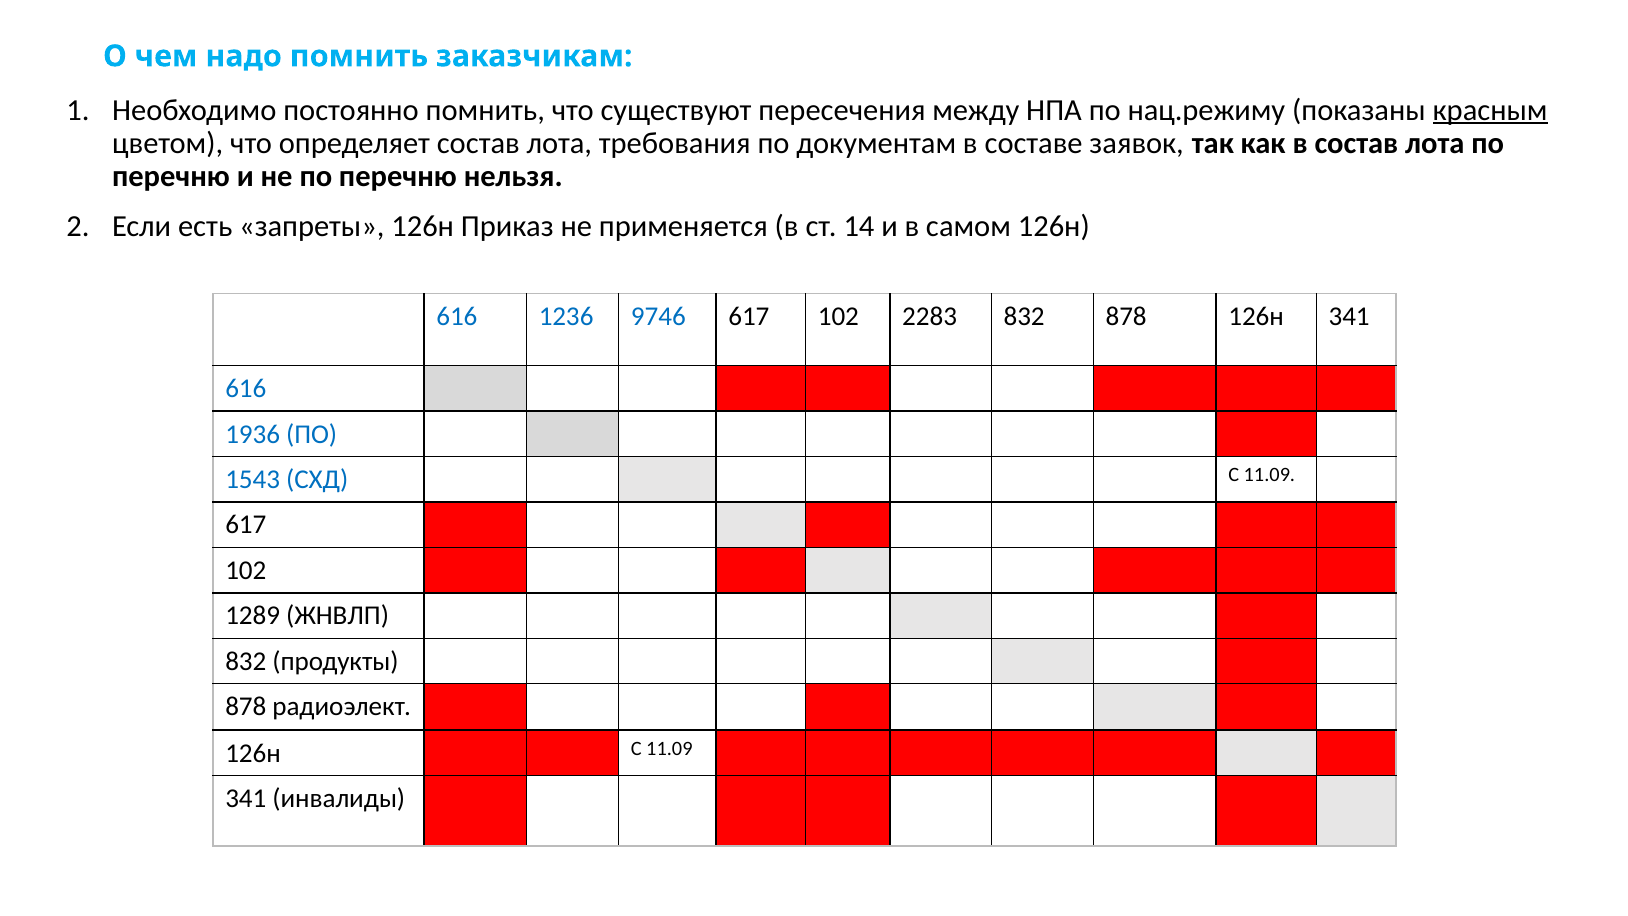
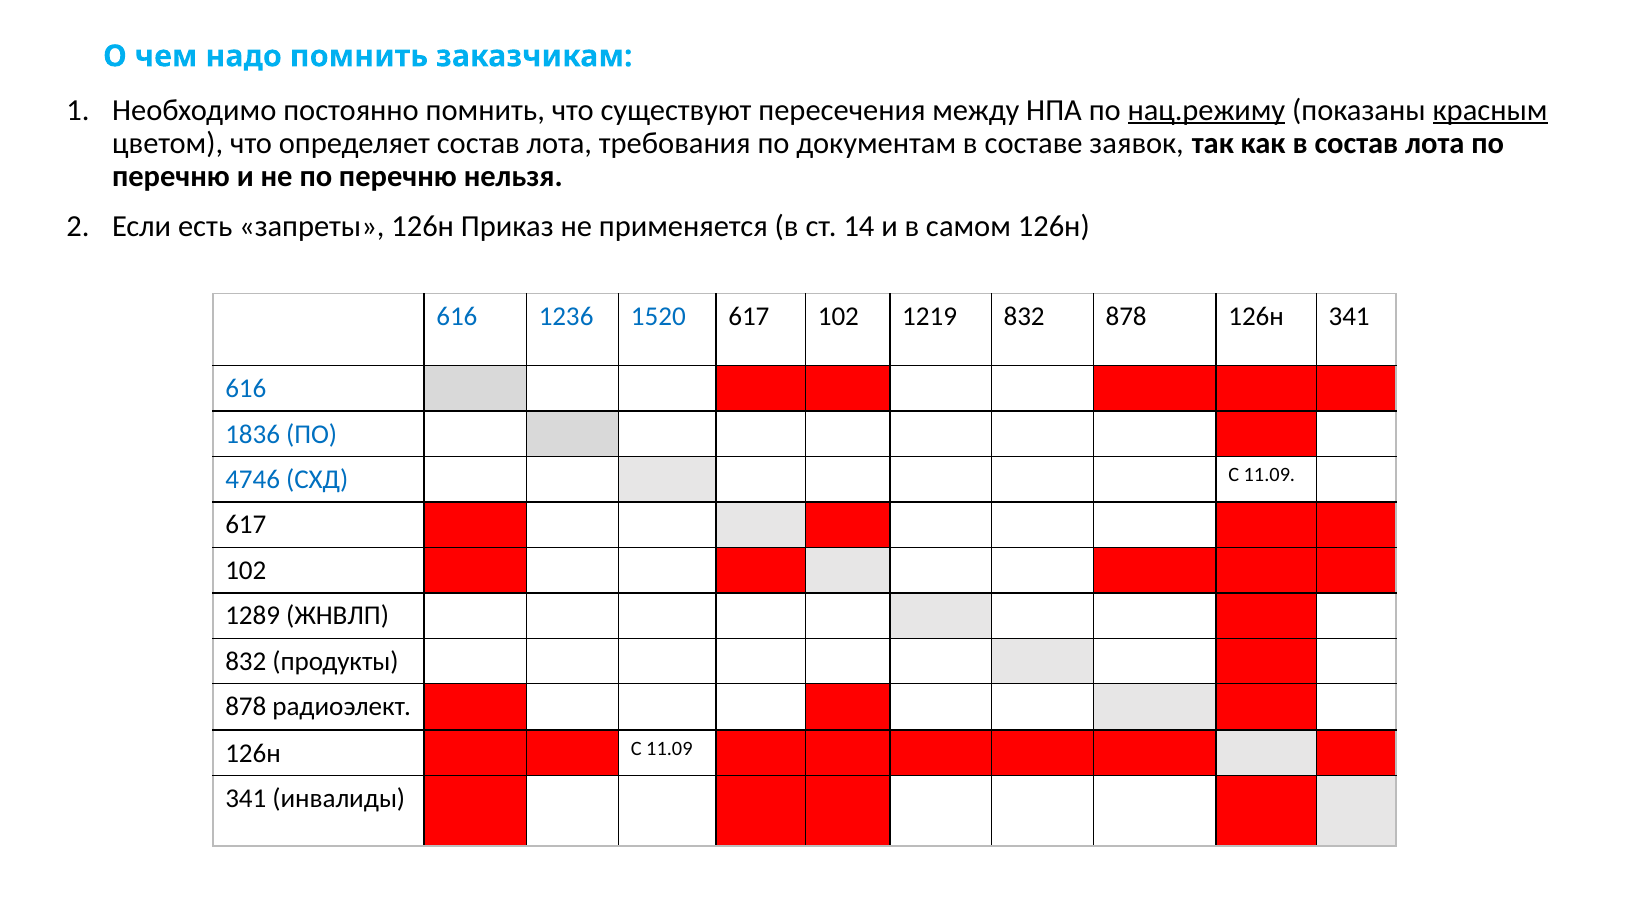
нац.режиму underline: none -> present (1206, 110)
9746: 9746 -> 1520 (658, 317)
2283: 2283 -> 1219 (930, 317)
1936: 1936 -> 1836 (253, 434)
1543: 1543 -> 4746 (253, 479)
